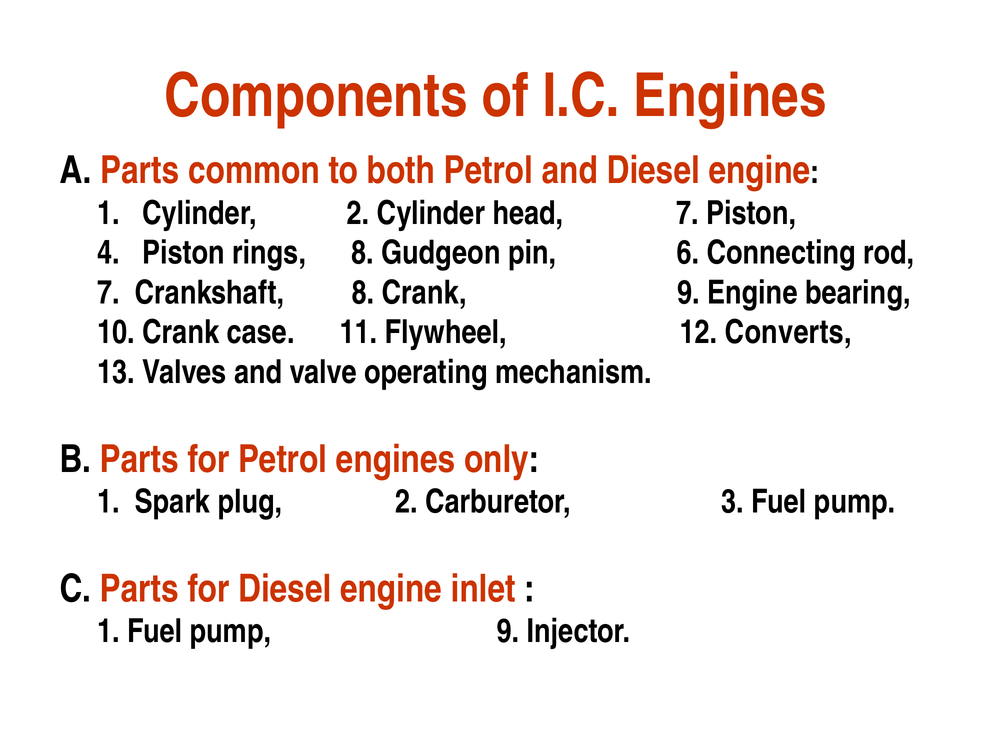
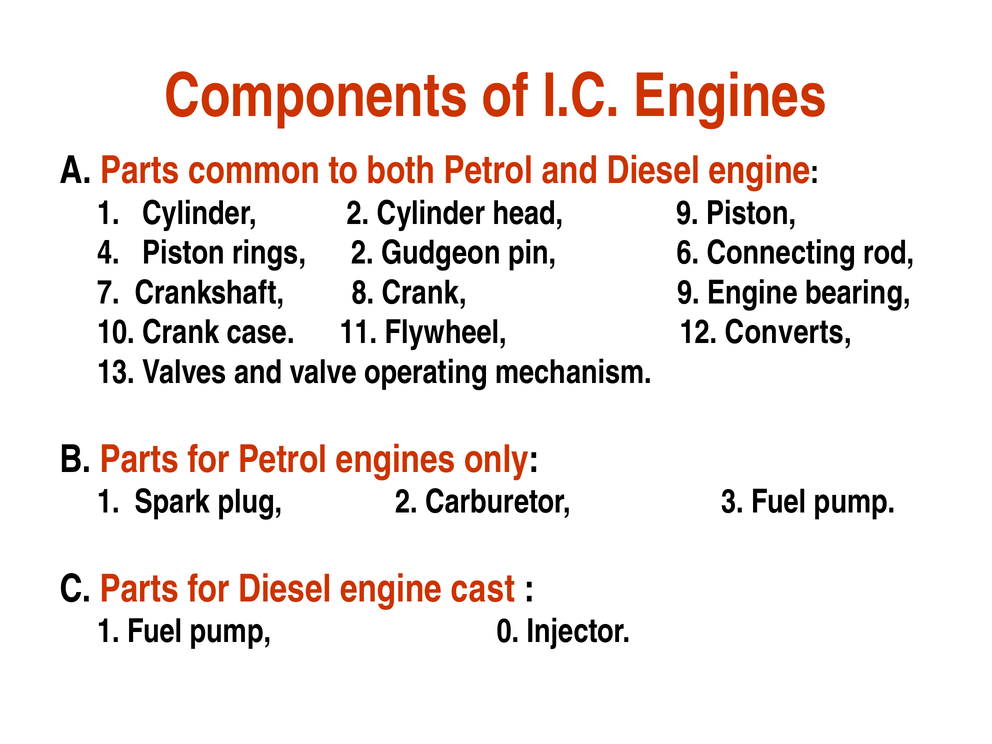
head 7: 7 -> 9 (688, 213)
rings 8: 8 -> 2 (362, 253)
inlet: inlet -> cast (483, 589)
pump 9: 9 -> 0 (508, 632)
